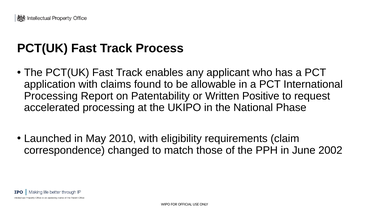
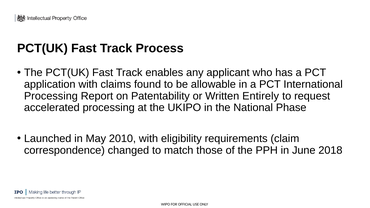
Positive: Positive -> Entirely (261, 96)
2002: 2002 -> 2018 (330, 150)
